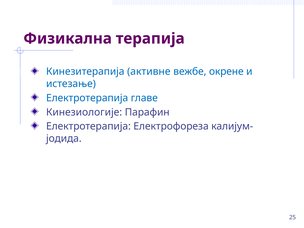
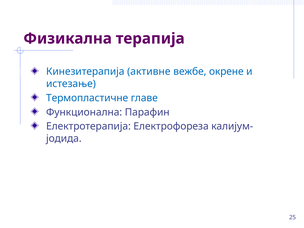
Електротерапија: Електротерапија -> Термопластичне (87, 98)
Кинезиологије: Кинезиологије -> Функционална (84, 112)
